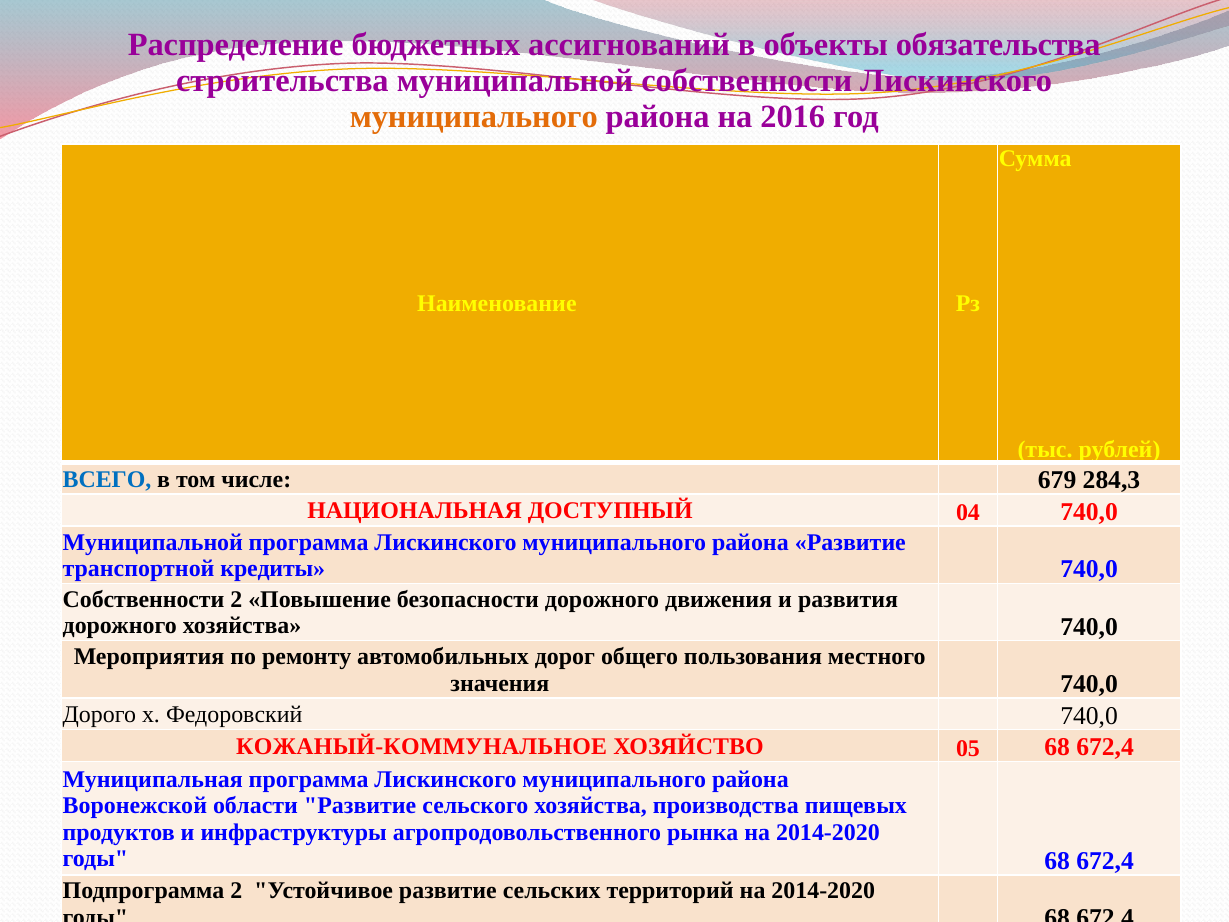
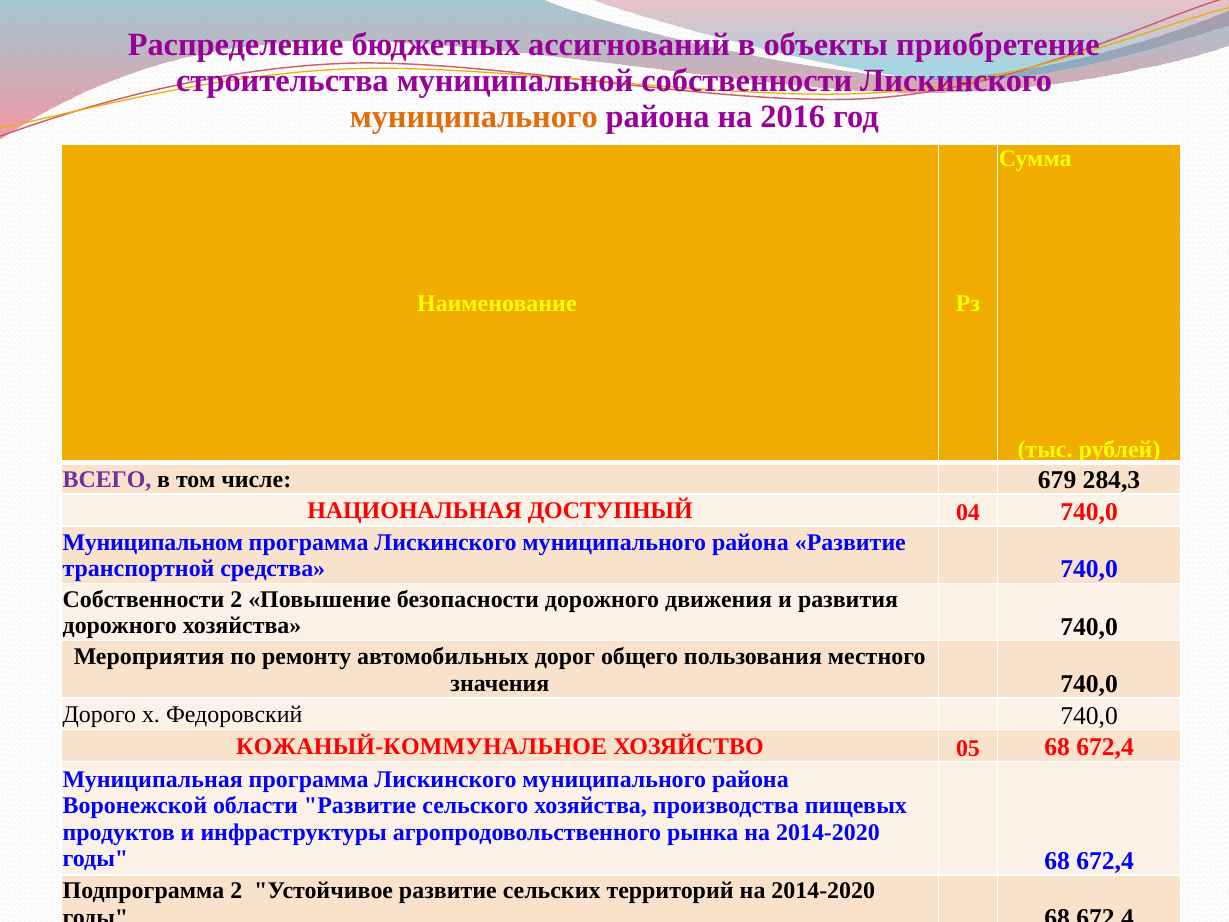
обязательства: обязательства -> приобретение (998, 45)
ВСЕГО colour: blue -> purple (107, 479)
Муниципальной: Муниципальной -> Муниципальном (153, 542)
кредиты: кредиты -> средства (273, 568)
